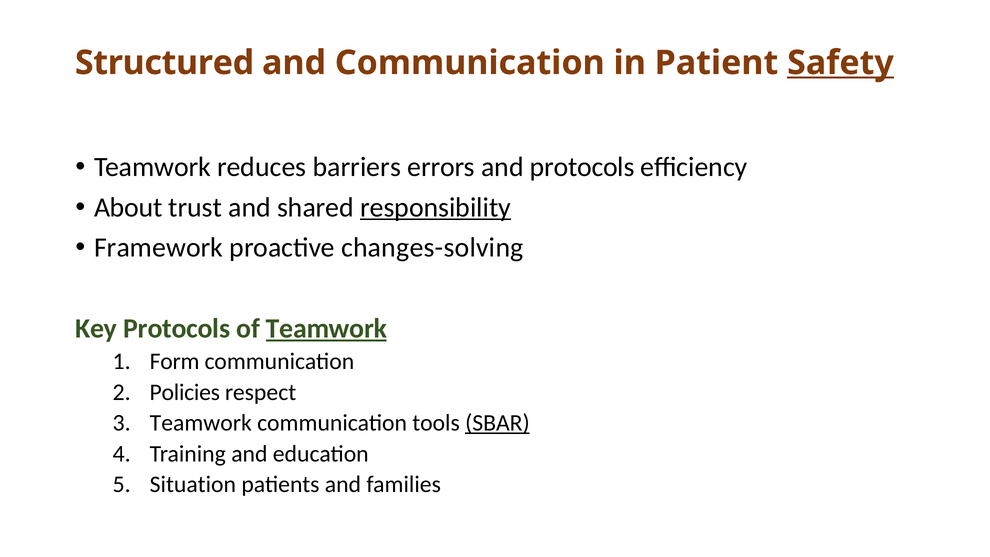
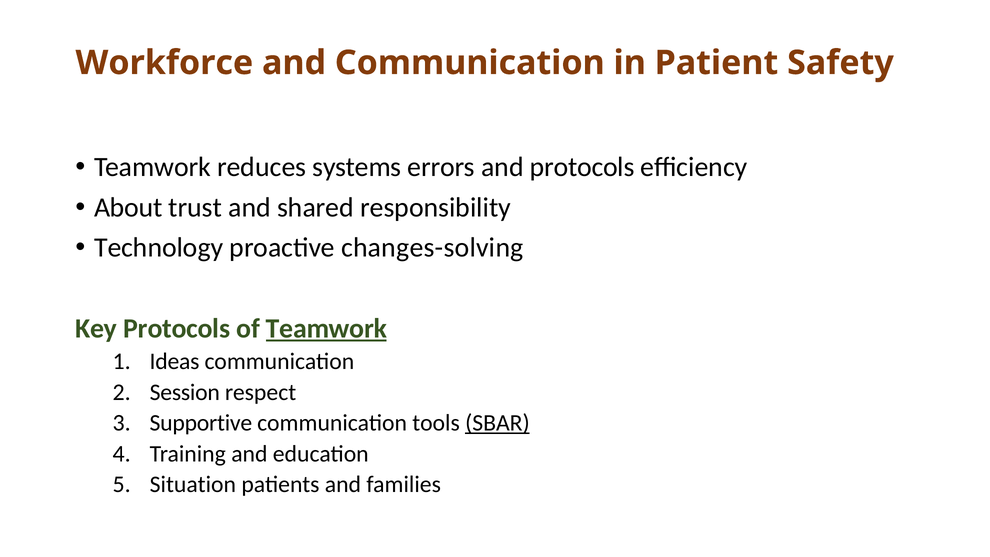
Structured: Structured -> Workforce (164, 63)
Safety underline: present -> none (840, 63)
barriers: barriers -> systems (357, 167)
responsibility underline: present -> none (436, 207)
Framework: Framework -> Technology (159, 248)
Form: Form -> Ideas (175, 362)
Policies: Policies -> Session (185, 392)
Teamwork: Teamwork -> Supportive (201, 423)
